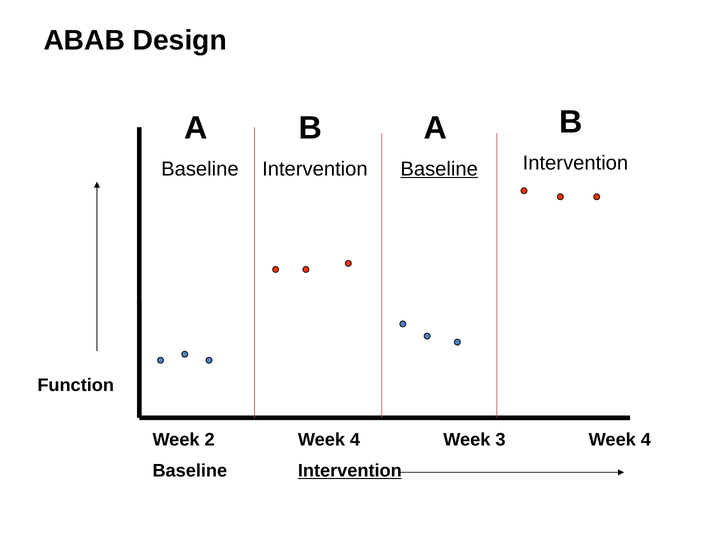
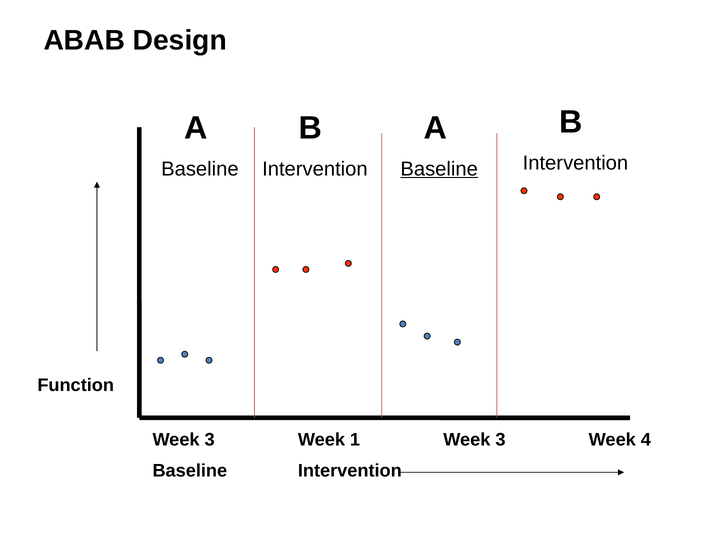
2: 2 -> 3 (210, 440)
4: 4 -> 1 (355, 440)
Intervention underline: present -> none (350, 471)
